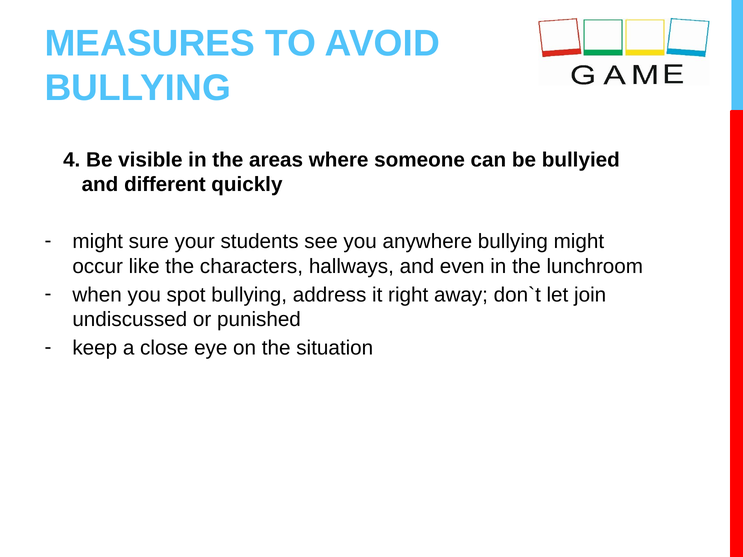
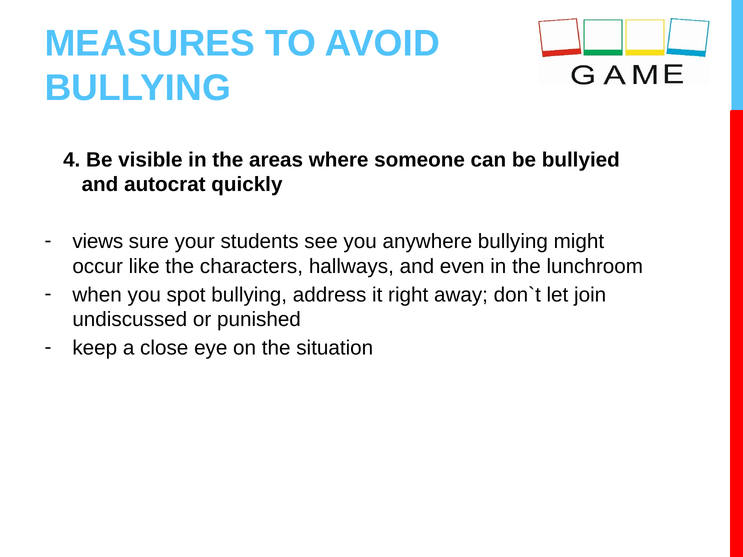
different: different -> autocrat (165, 185)
might: might -> views (98, 242)
